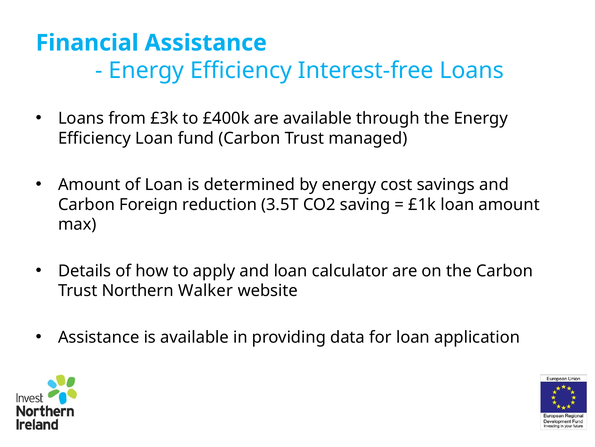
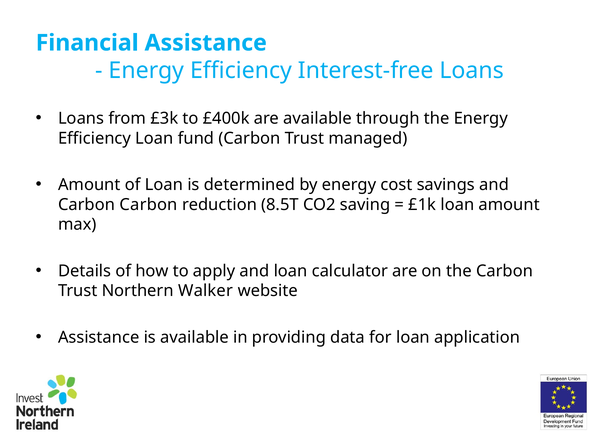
Carbon Foreign: Foreign -> Carbon (149, 204)
3.5T: 3.5T -> 8.5T (280, 204)
